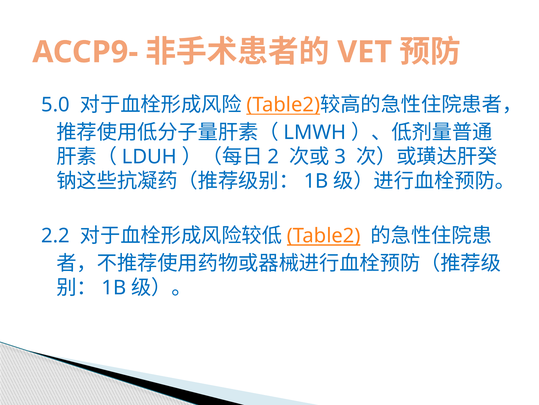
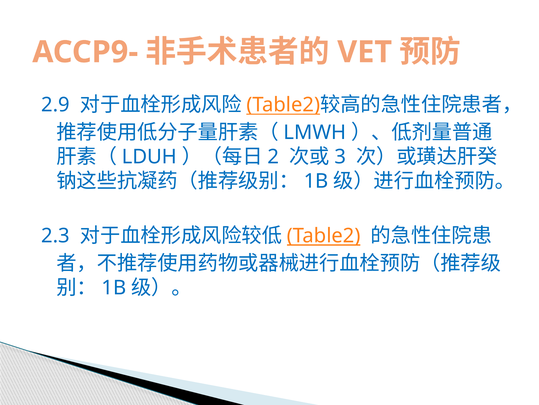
5.0: 5.0 -> 2.9 (56, 105)
2.2: 2.2 -> 2.3 (56, 235)
